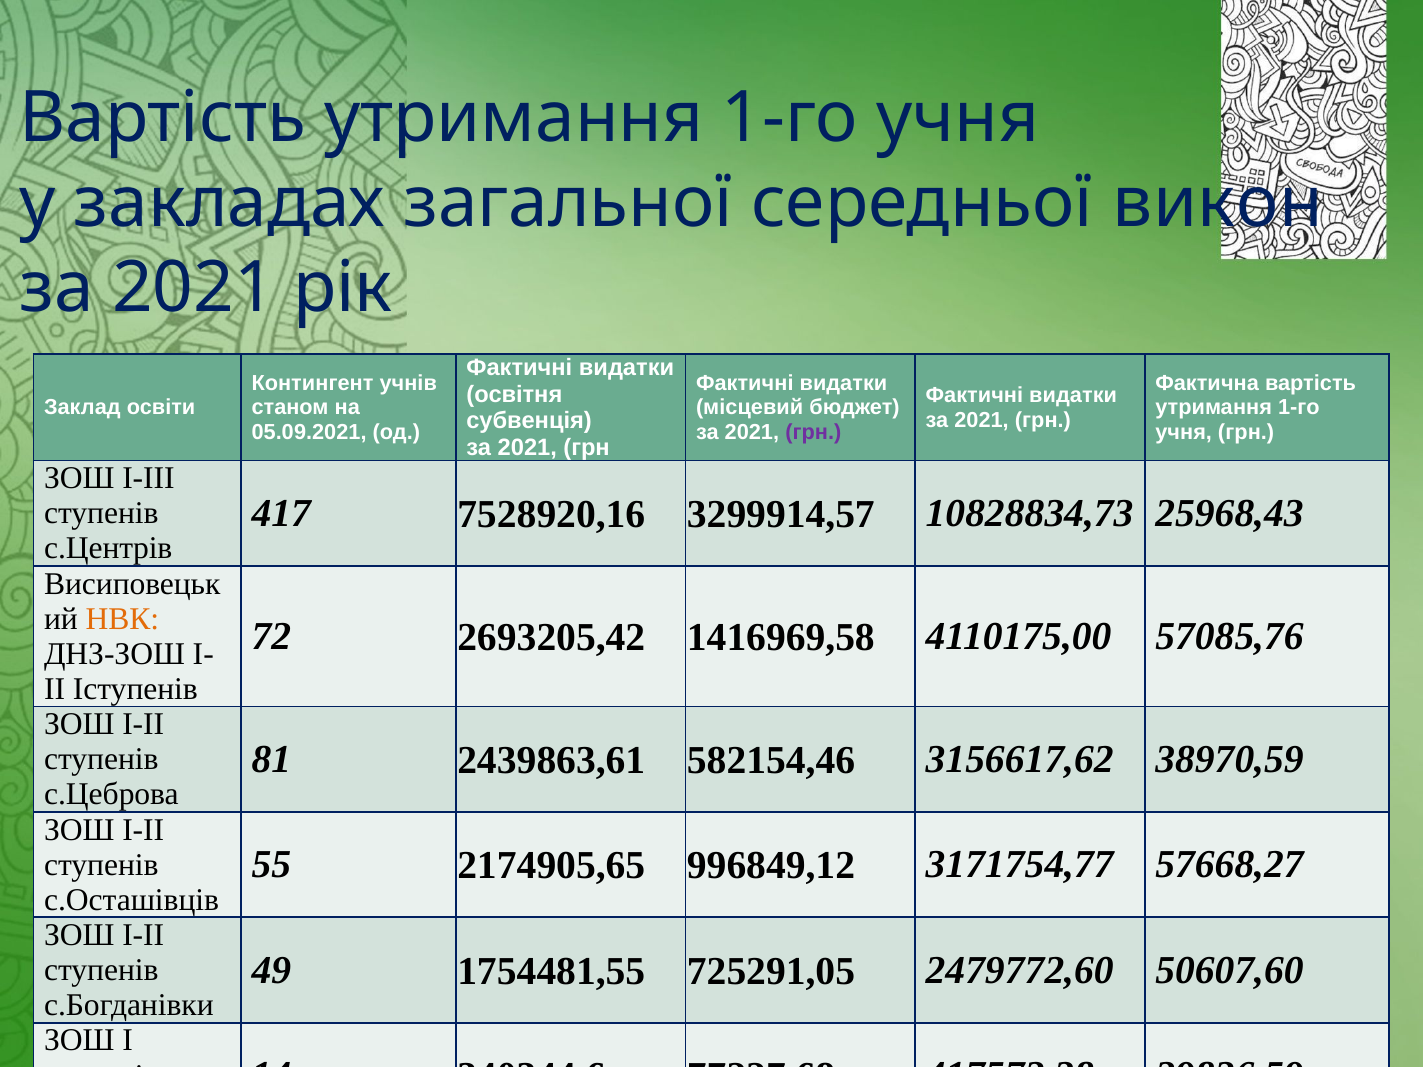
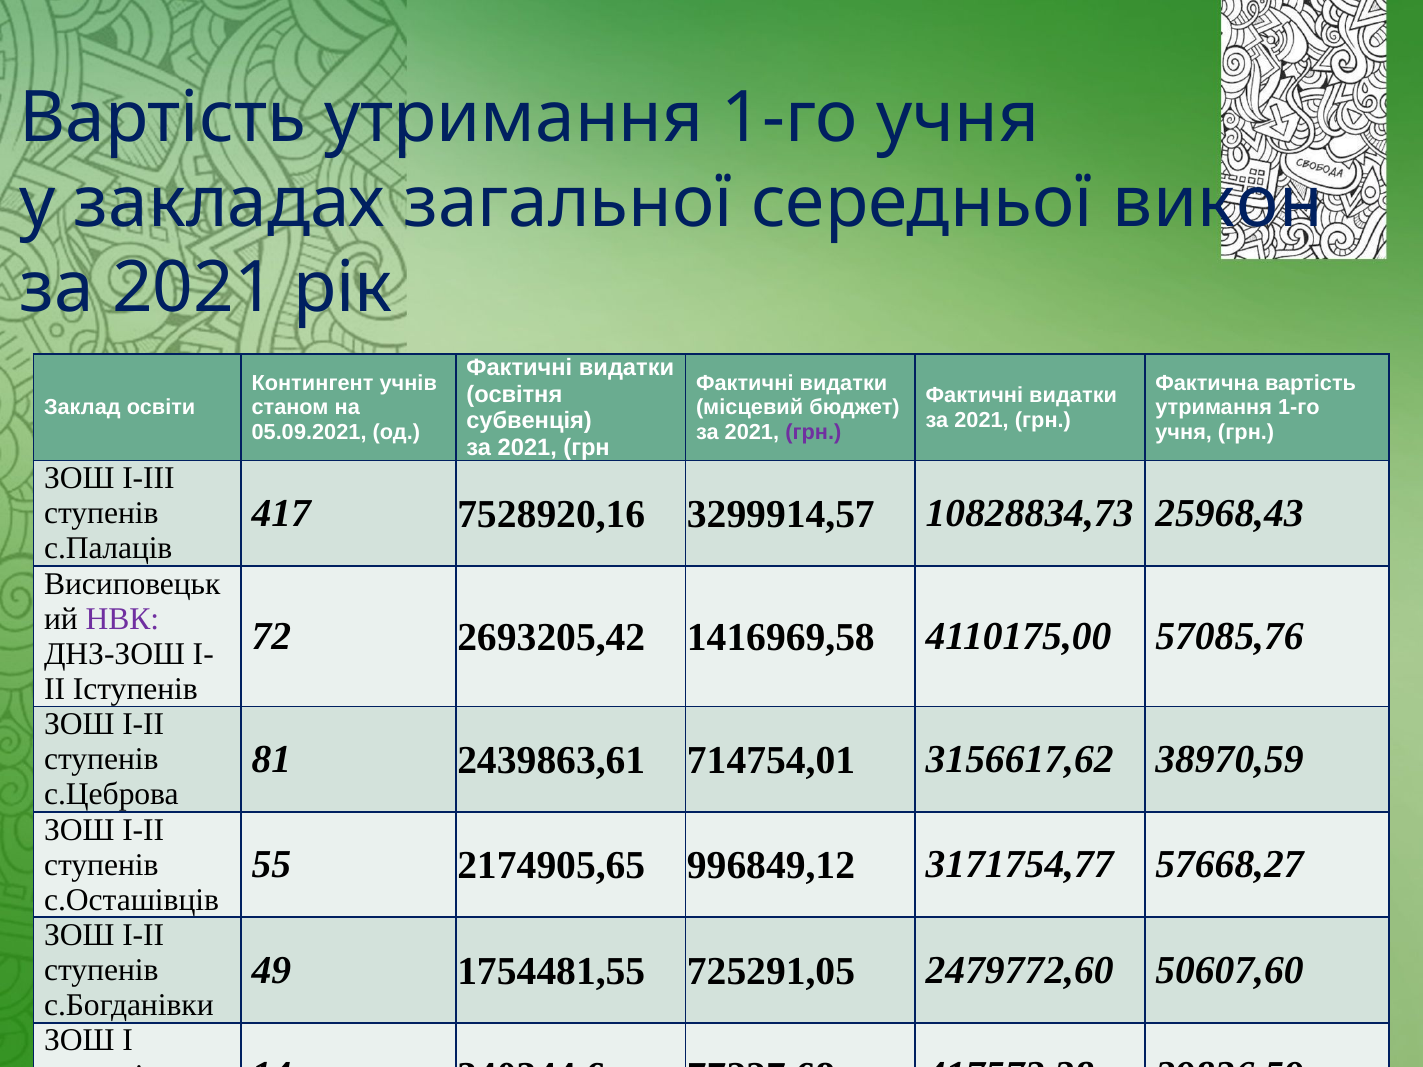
с.Центрів: с.Центрів -> с.Палаців (108, 549)
НВК colour: orange -> purple (122, 619)
582154,46: 582154,46 -> 714754,01 (771, 760)
